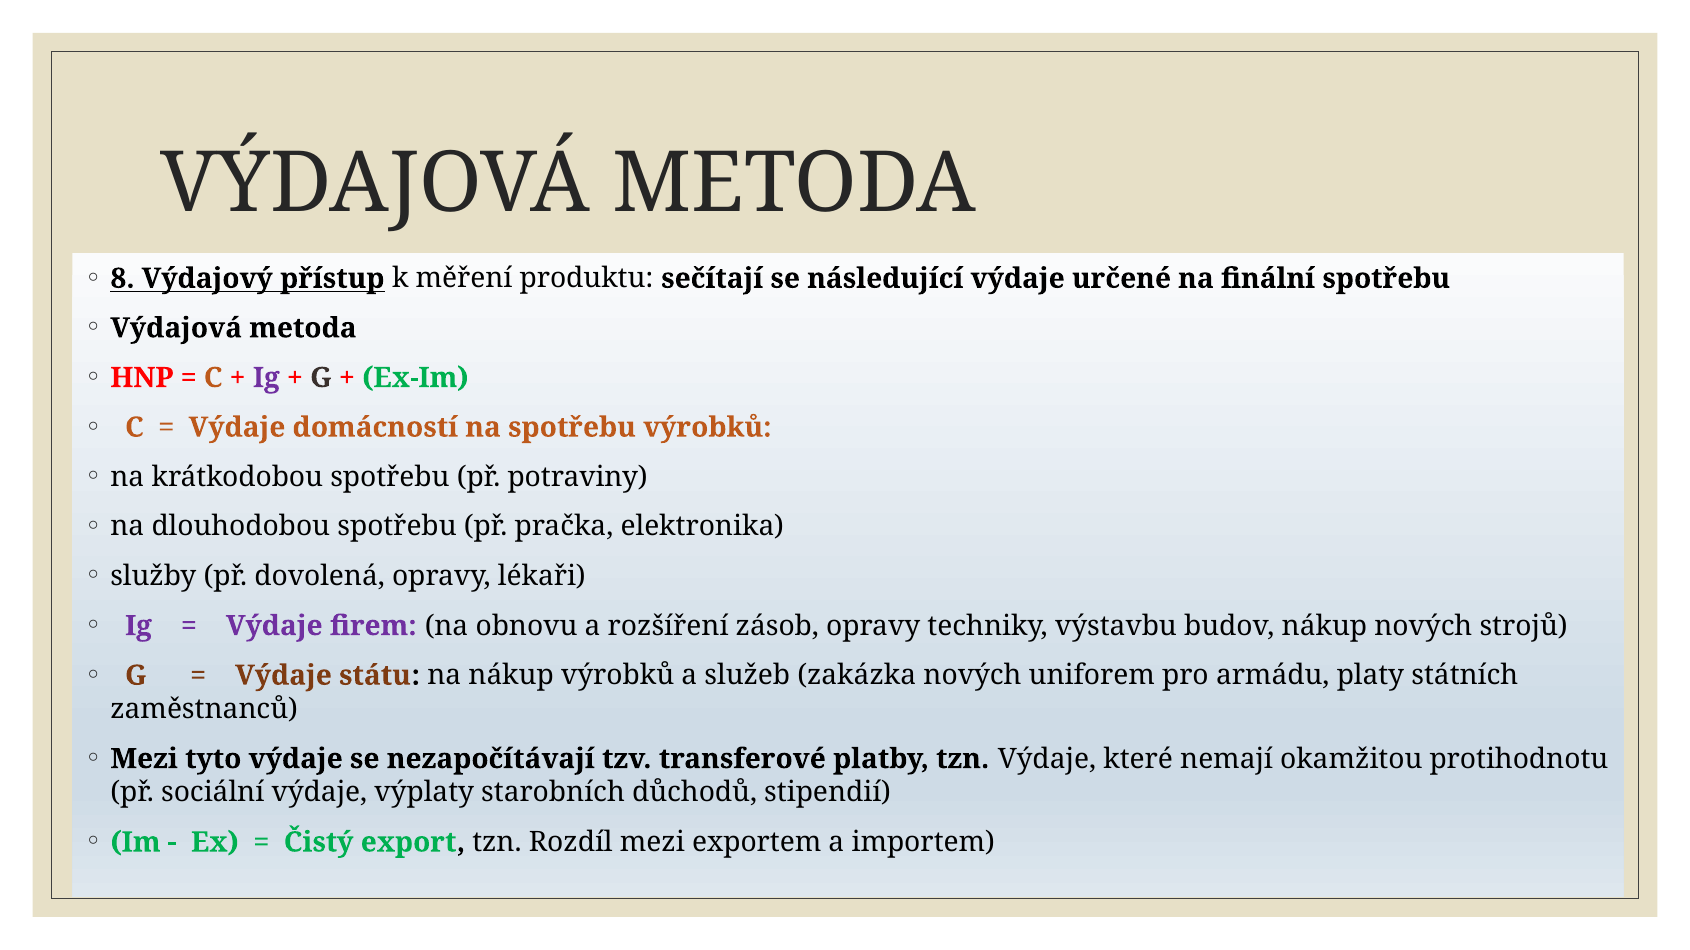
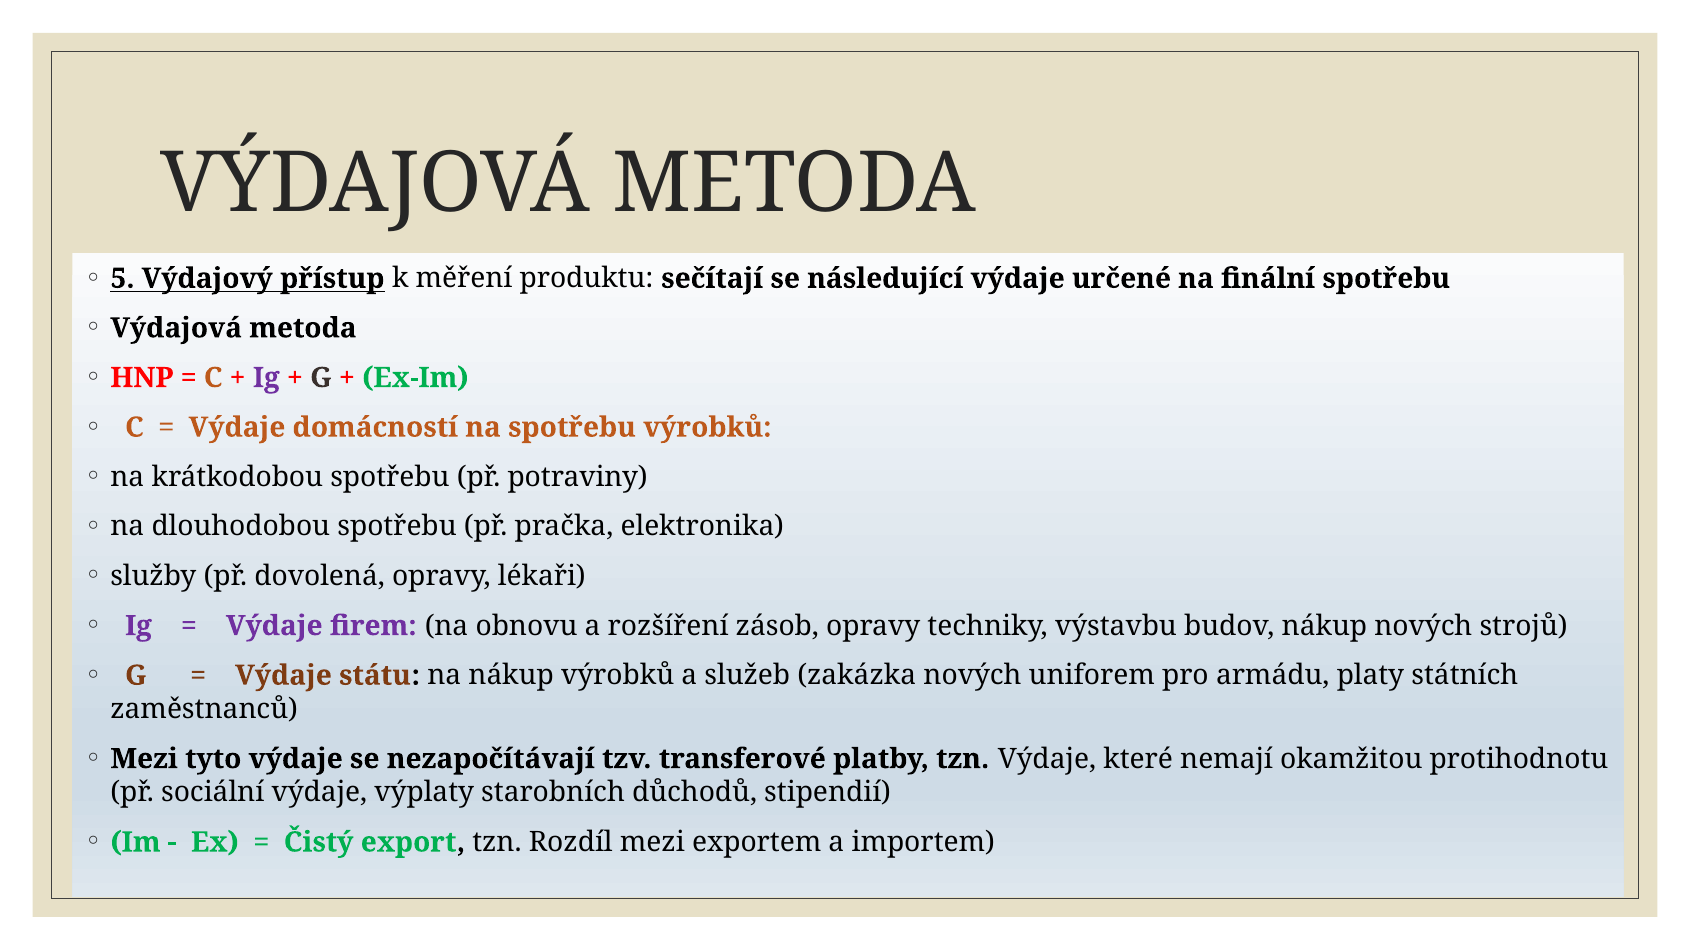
8: 8 -> 5 (123, 279)
